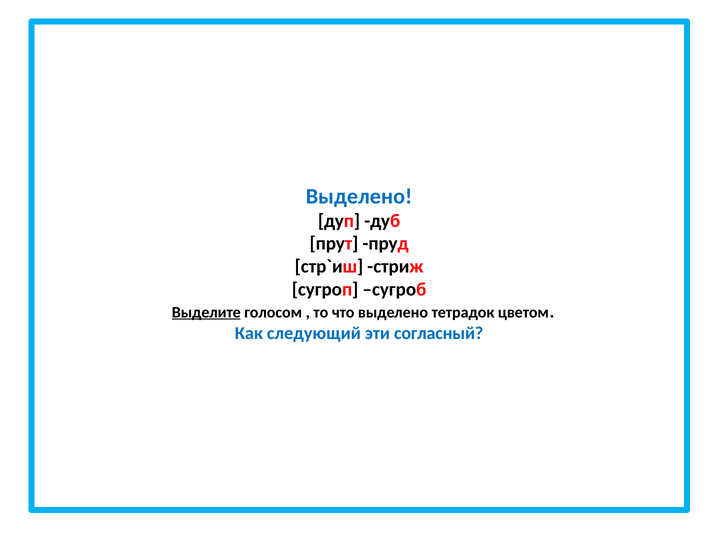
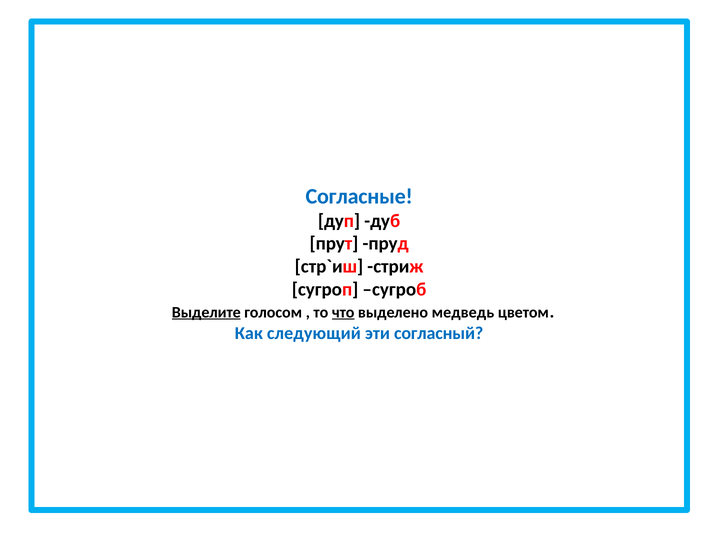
Выделено: Выделено -> Согласные (359, 196)
что underline: none -> present (343, 312)
тетрадок: тетрадок -> медведь (463, 312)
